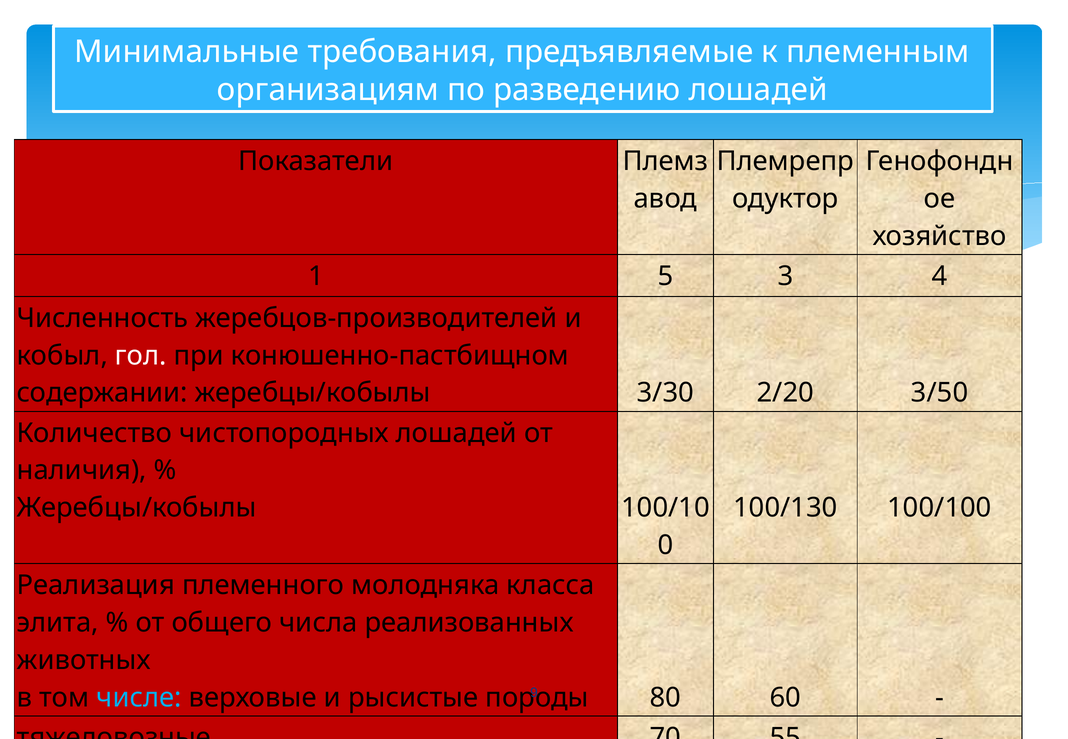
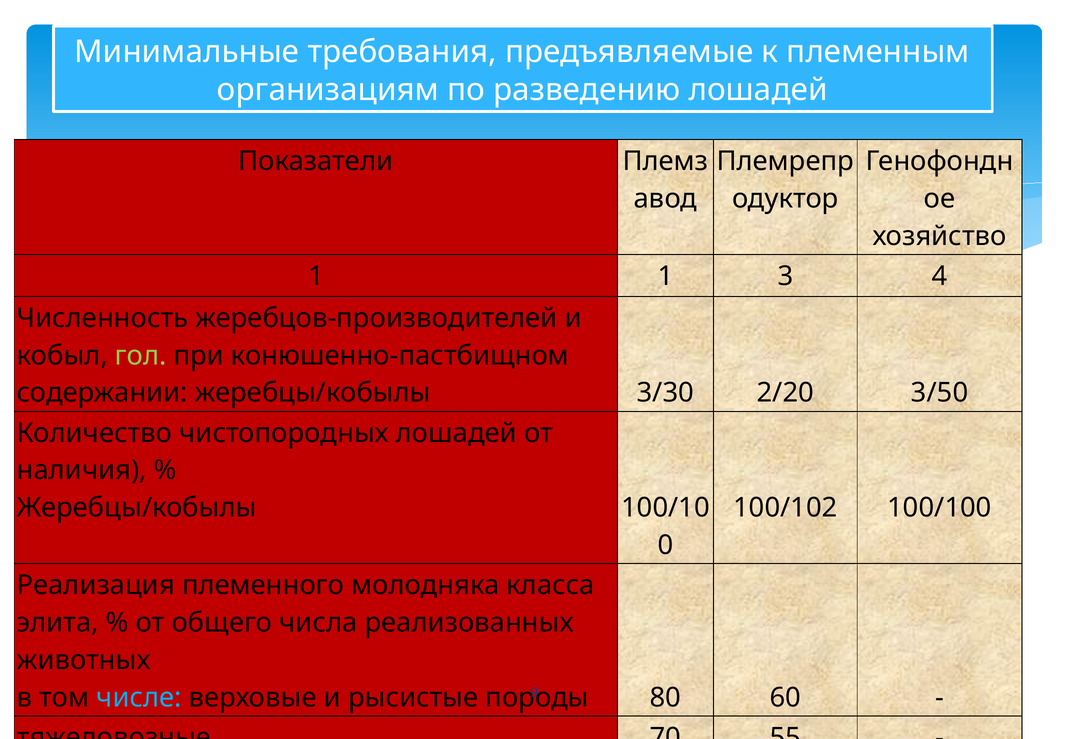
1 5: 5 -> 1 (665, 276)
гол colour: white -> light green (141, 356)
100/130: 100/130 -> 100/102 (785, 508)
